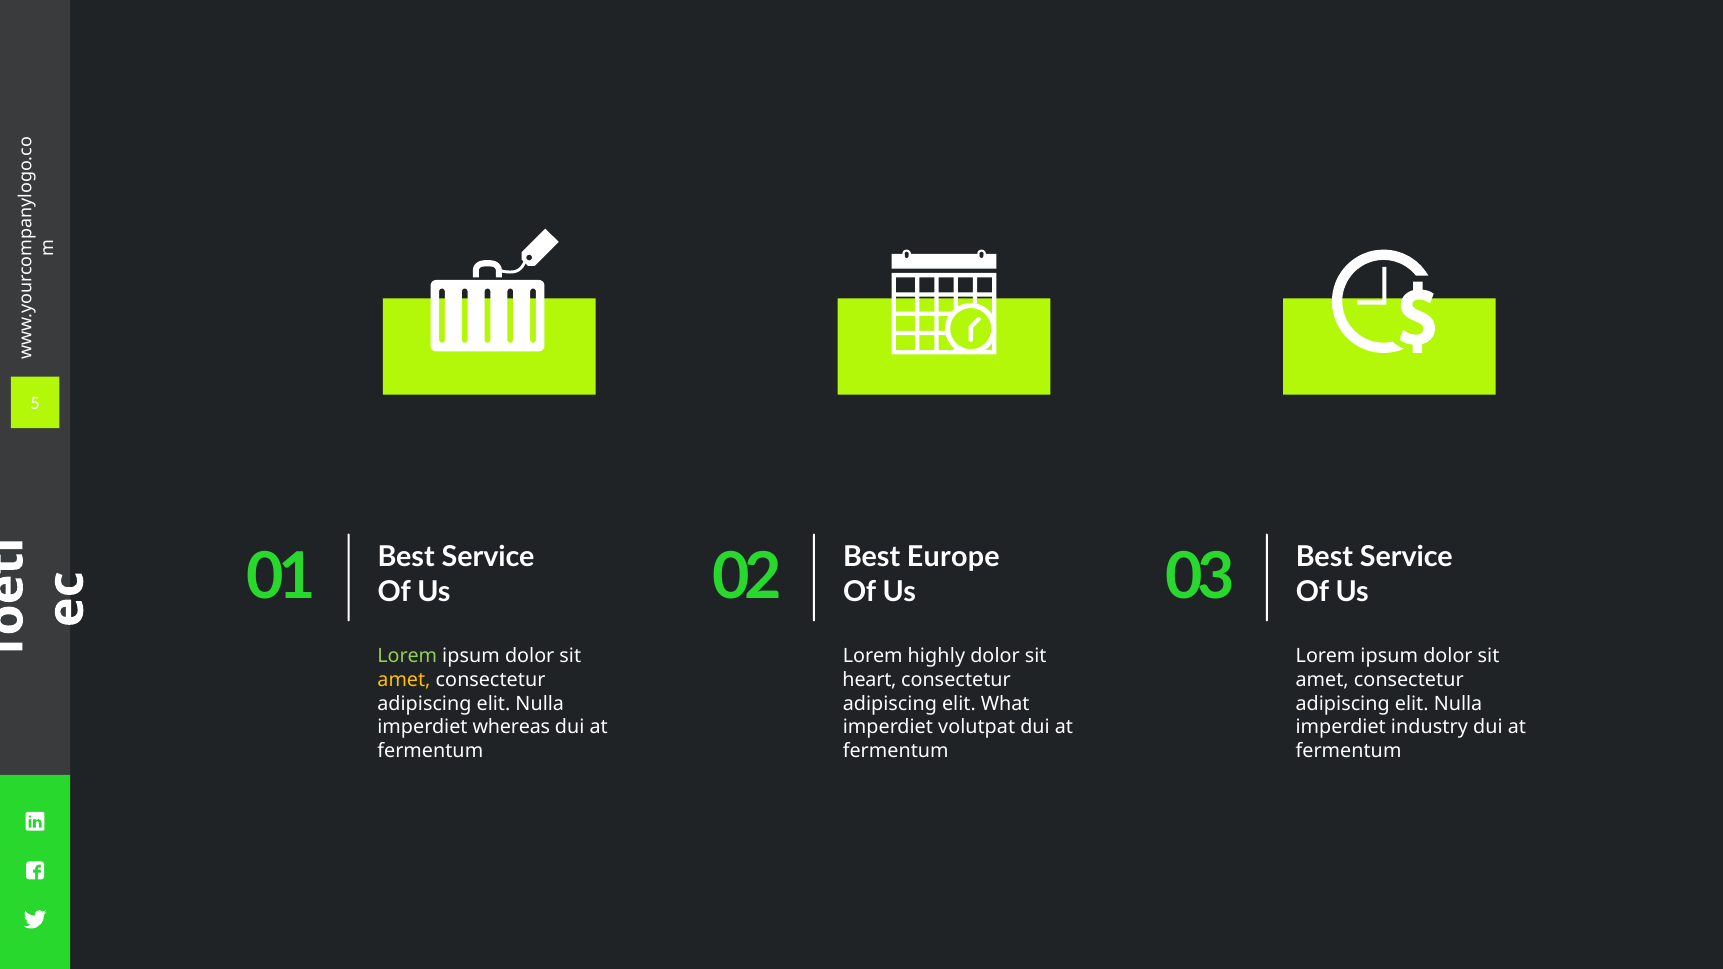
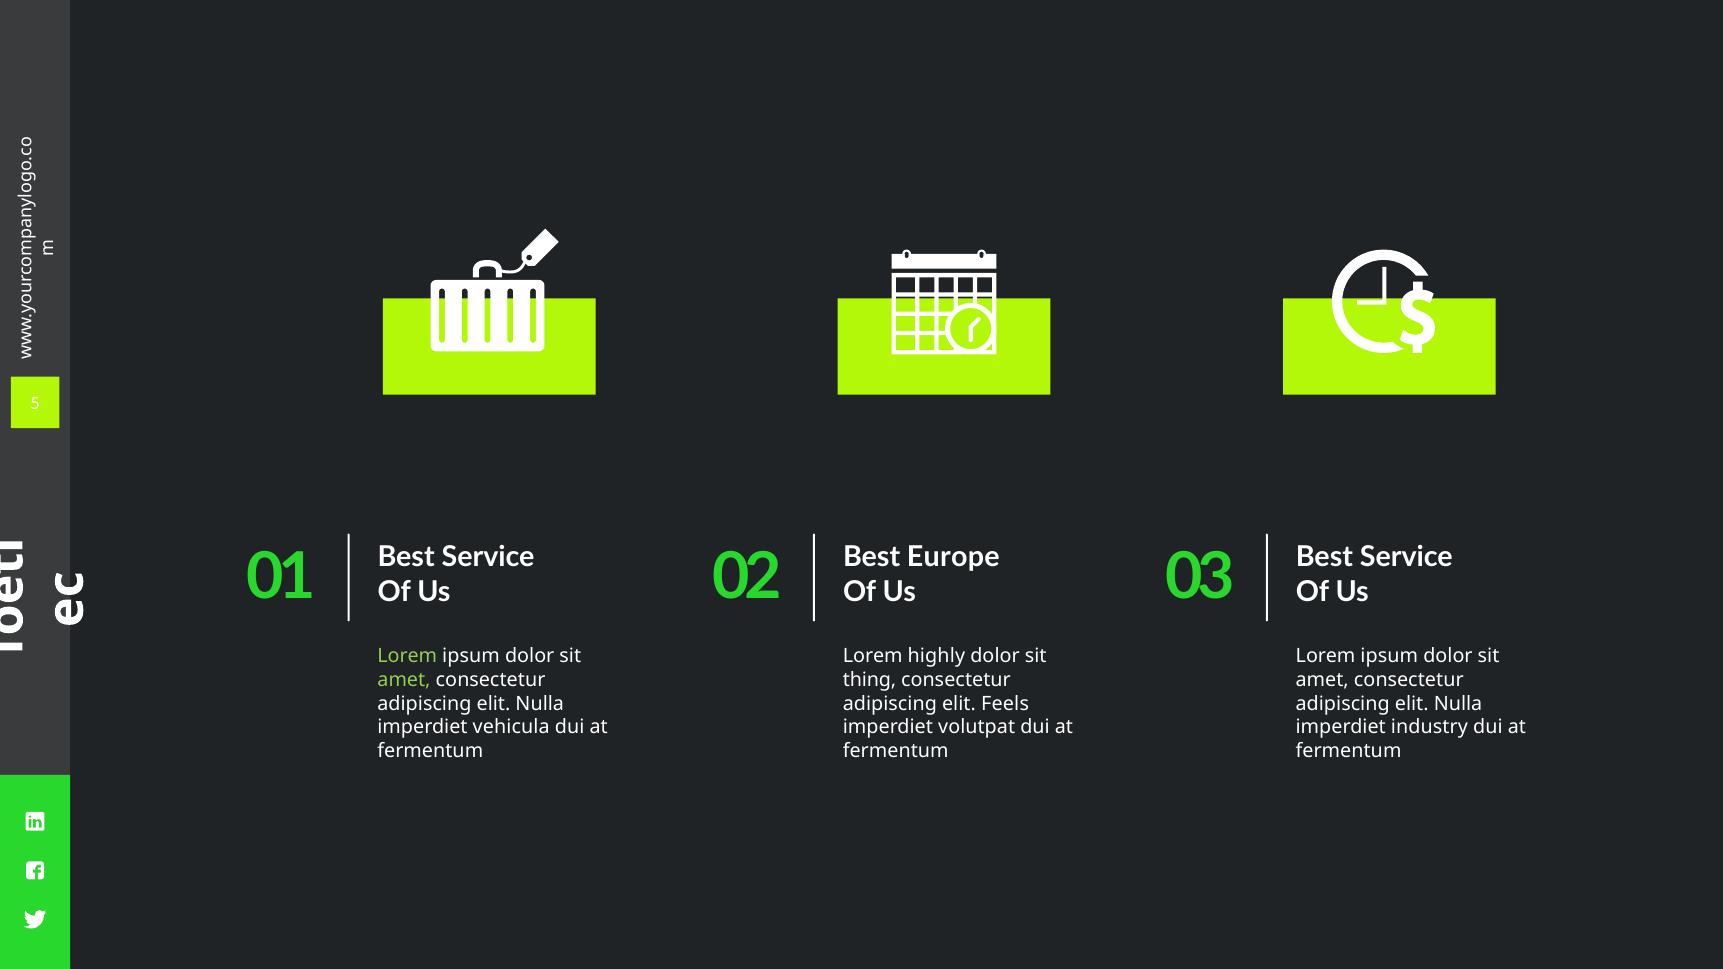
amet colour: yellow -> light green (404, 680)
heart: heart -> thing (869, 680)
What: What -> Feels (1005, 704)
whereas: whereas -> vehicula (511, 727)
